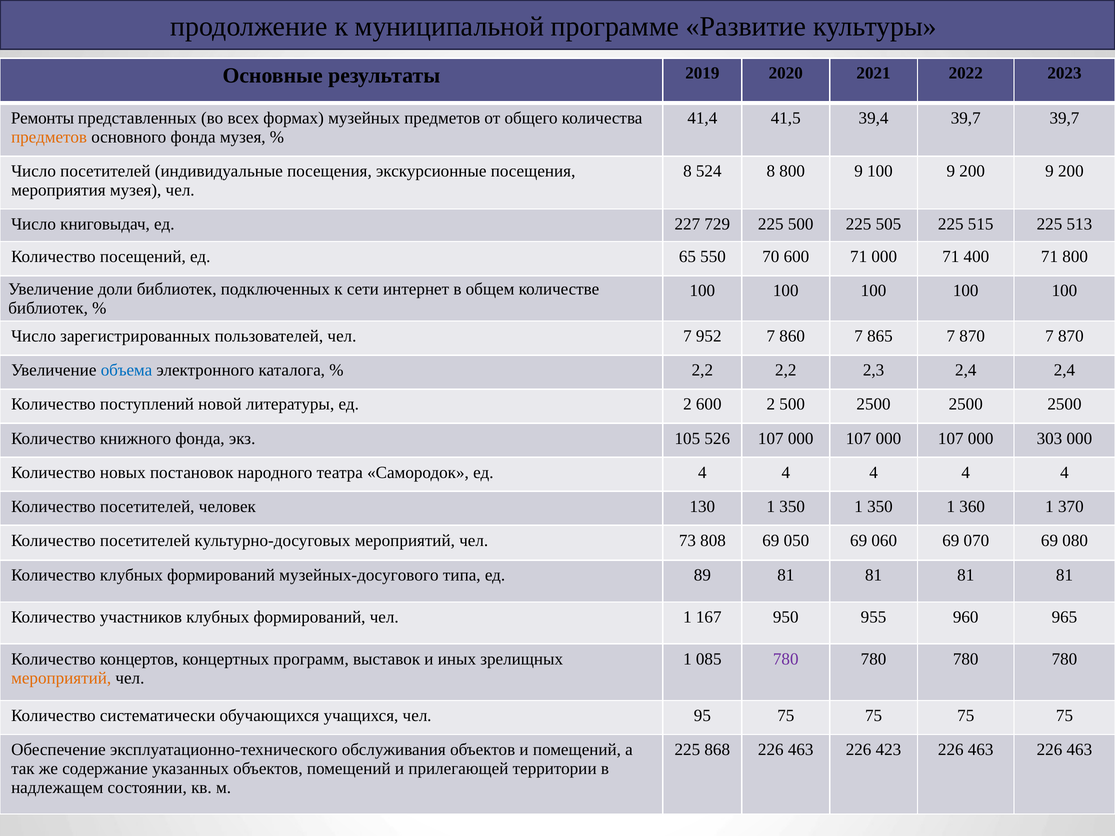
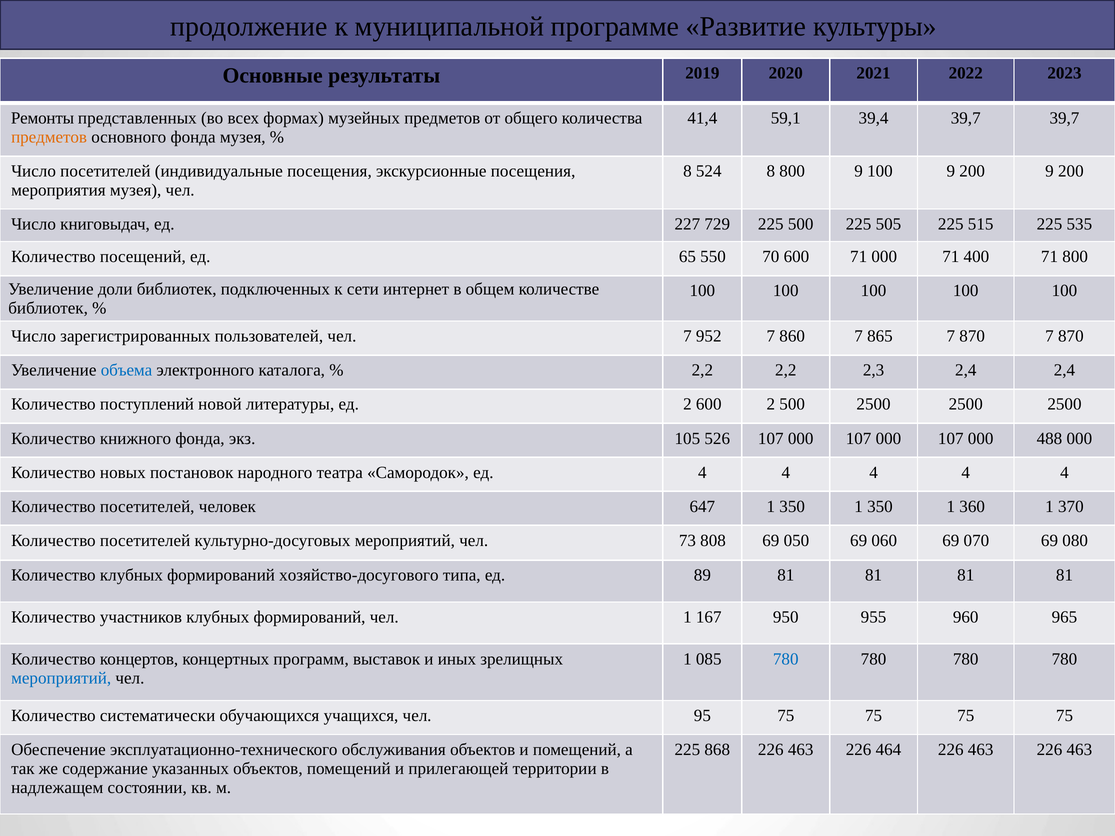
41,5: 41,5 -> 59,1 (786, 118)
513: 513 -> 535 (1079, 224)
303: 303 -> 488 (1049, 439)
130: 130 -> 647 (702, 507)
музейных-досугового: музейных-досугового -> хозяйство-досугового (359, 576)
780 colour: purple -> blue (786, 659)
мероприятий colour: orange -> blue (61, 678)
423: 423 -> 464 (888, 750)
